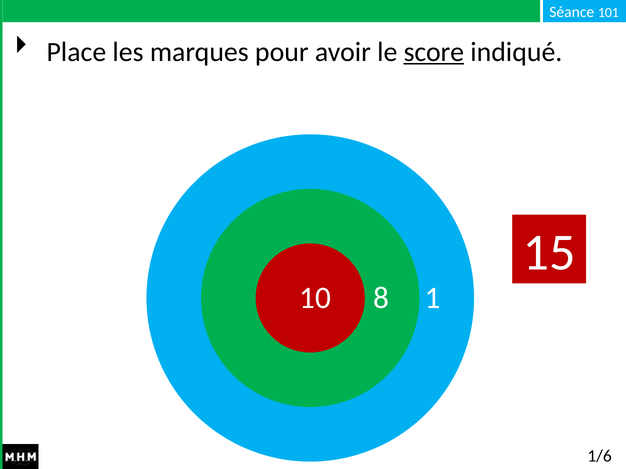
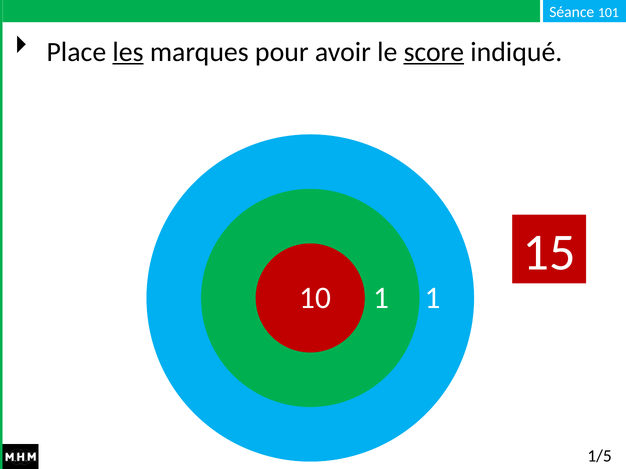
les underline: none -> present (128, 52)
10 8: 8 -> 1 (381, 298)
1/6: 1/6 -> 1/5 (600, 457)
